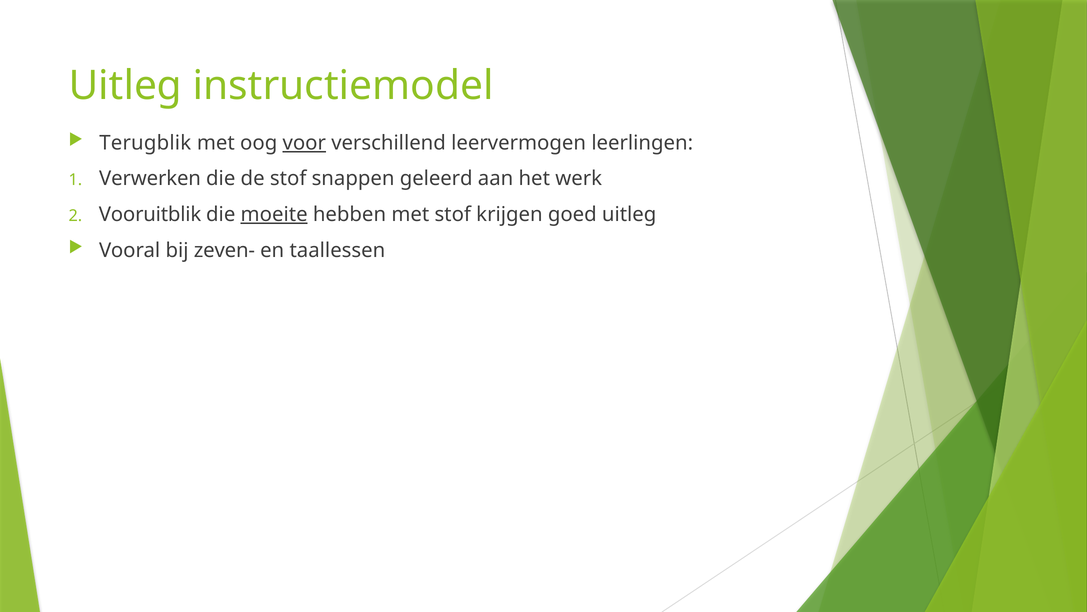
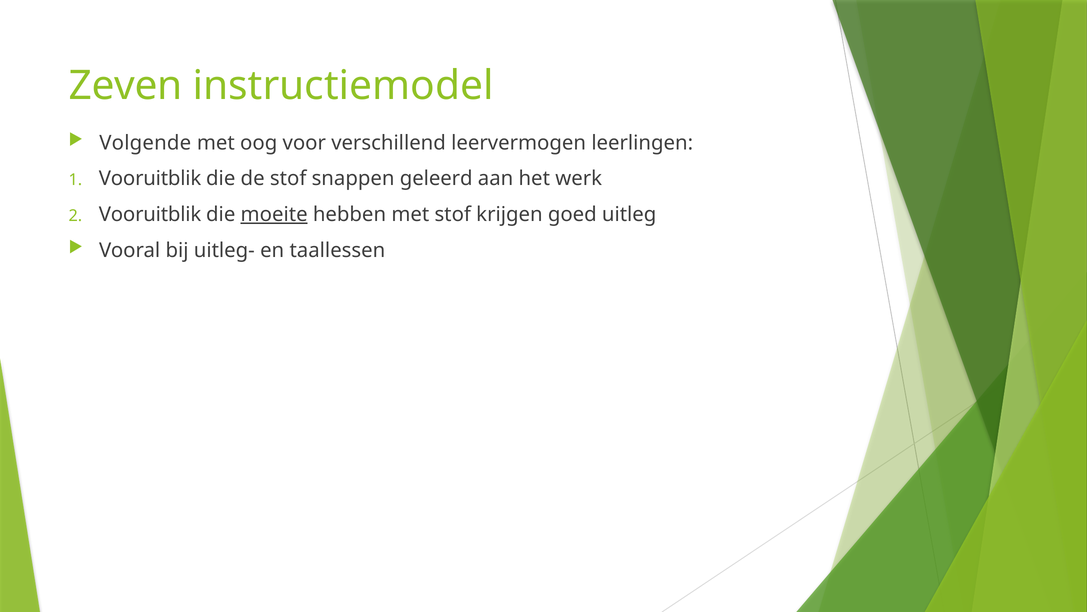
Uitleg: Uitleg -> Zeven (125, 86)
Terugblik: Terugblik -> Volgende (145, 143)
voor underline: present -> none (304, 143)
Verwerken: Verwerken -> Vooruitblik (150, 179)
zeven-: zeven- -> uitleg- (224, 250)
